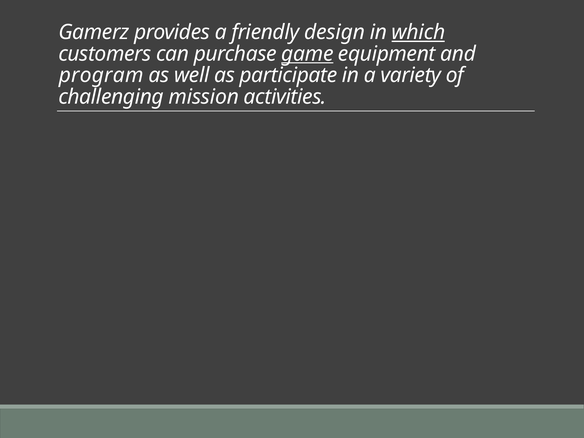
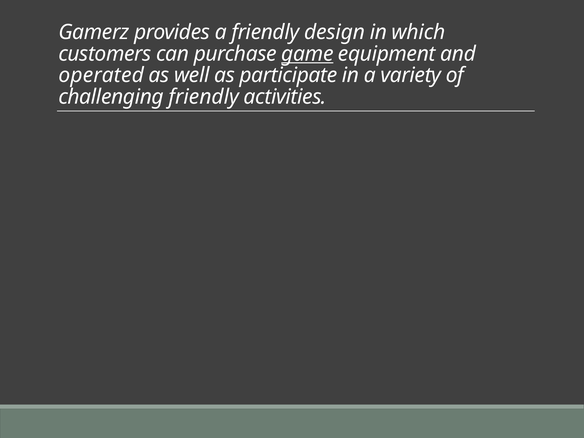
which underline: present -> none (418, 32)
program: program -> operated (101, 75)
challenging mission: mission -> friendly (204, 97)
